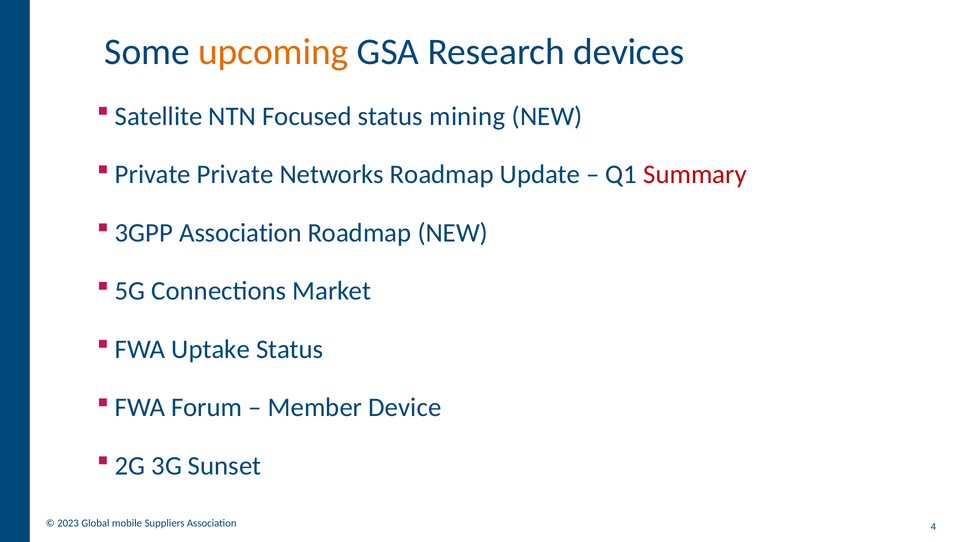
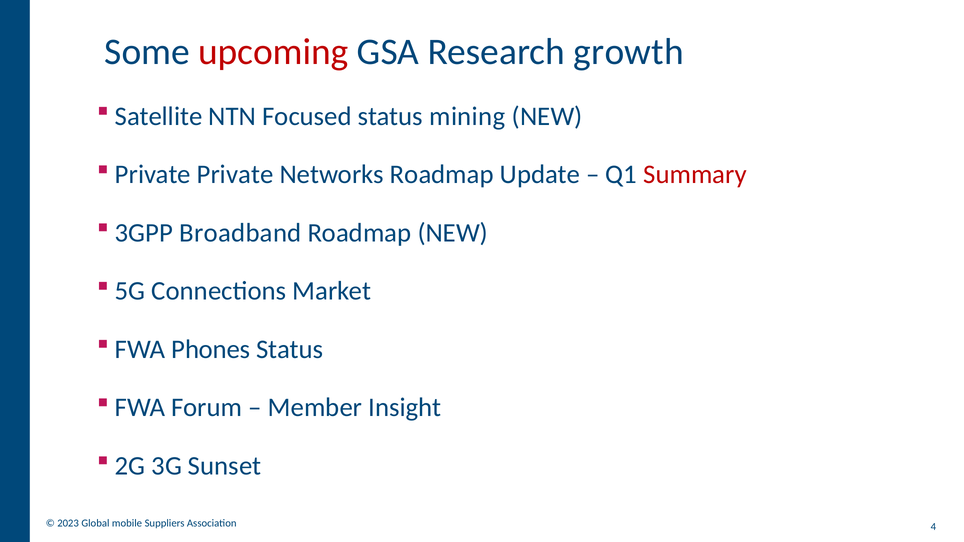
upcoming colour: orange -> red (273, 52)
devices: devices -> growth (629, 52)
3GPP Association: Association -> Broadband (240, 233)
Uptake: Uptake -> Phones (211, 349)
Device: Device -> Insight (405, 408)
